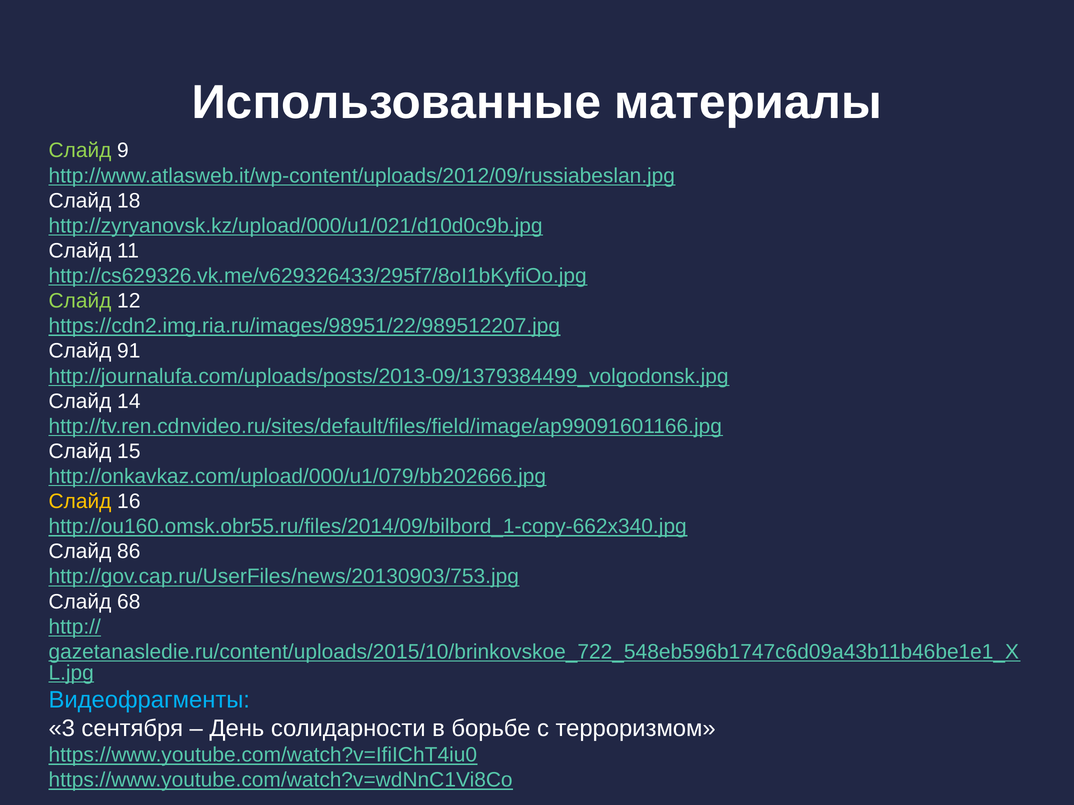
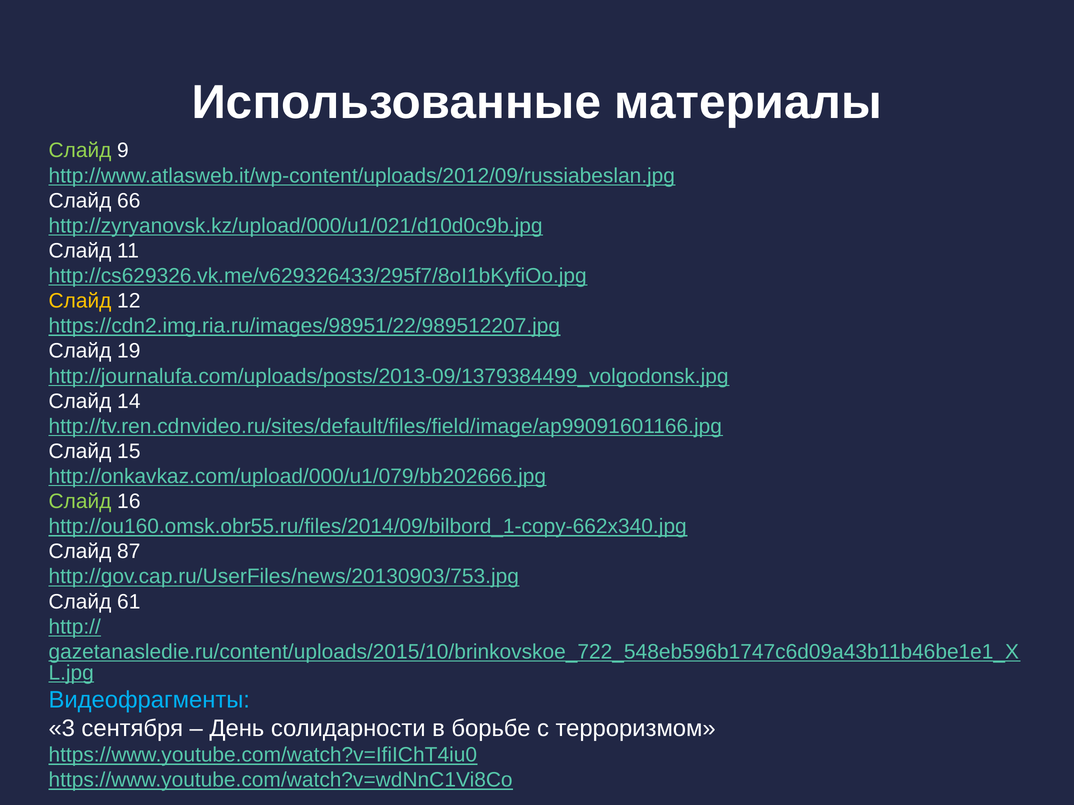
18: 18 -> 66 (129, 201)
Слайд colour: light green -> yellow (80, 301)
91: 91 -> 19 (129, 351)
Слайд colour: yellow -> light green (80, 502)
86: 86 -> 87 (129, 552)
68: 68 -> 61 (129, 602)
